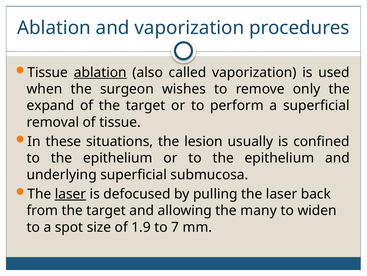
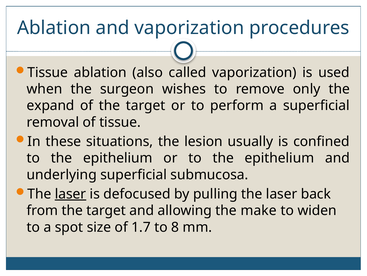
ablation underline: present -> none (100, 72)
many: many -> make (259, 210)
1.9: 1.9 -> 1.7 (141, 227)
7: 7 -> 8 (175, 227)
